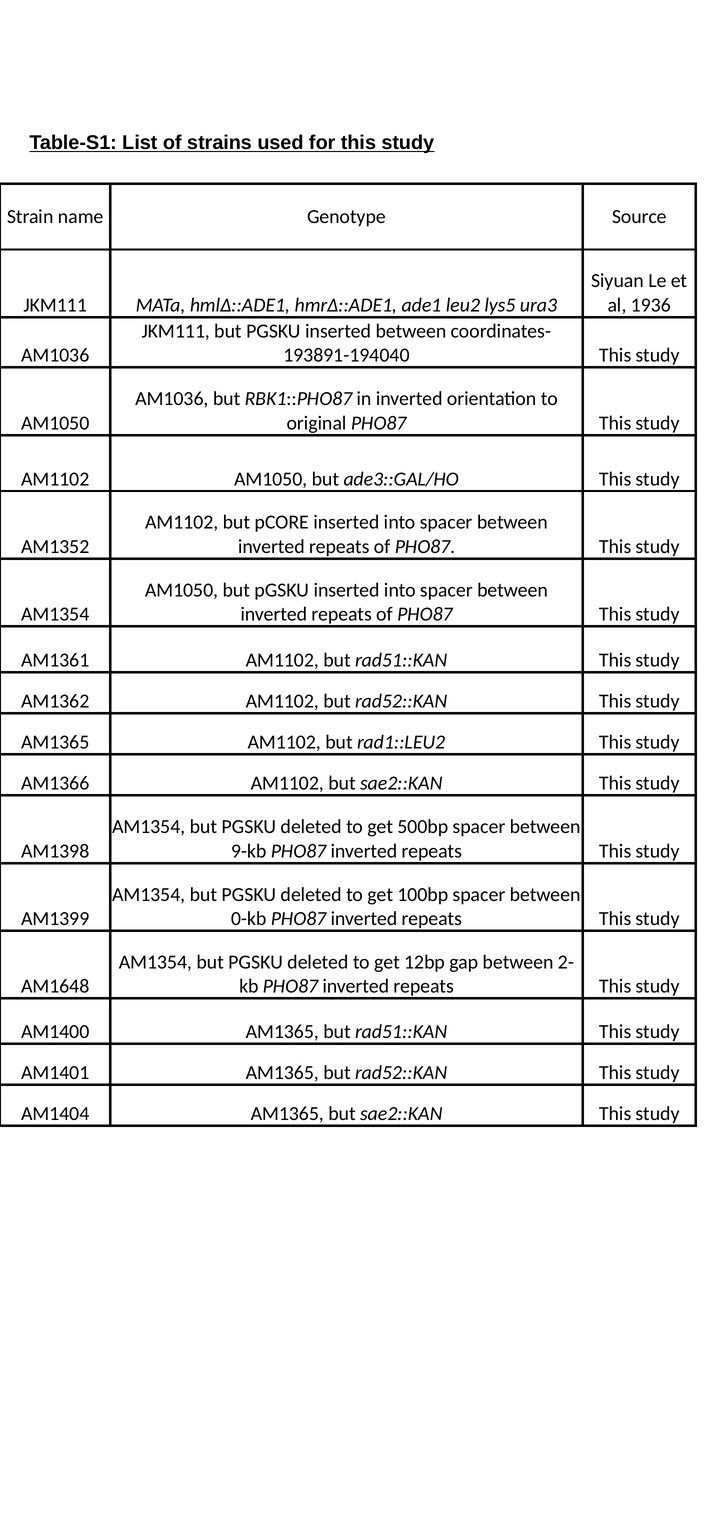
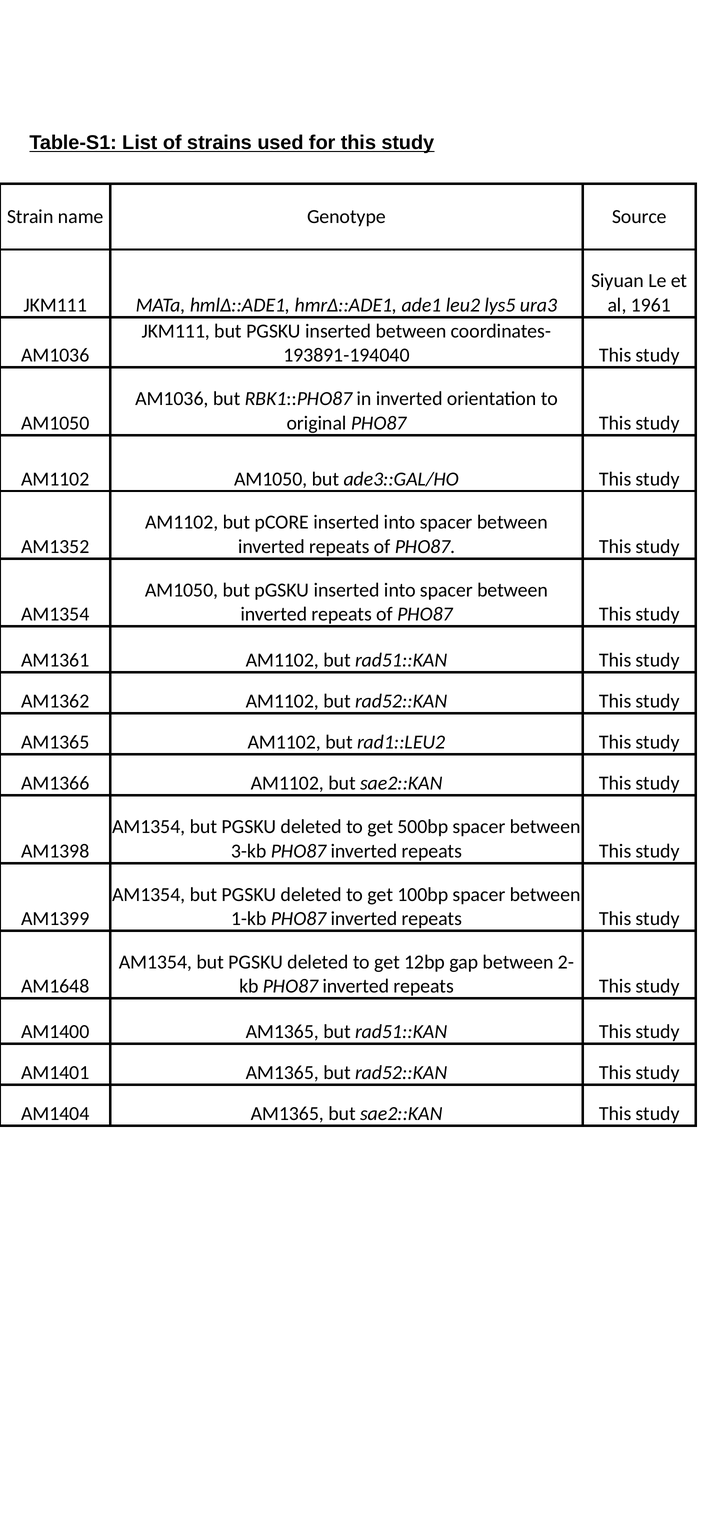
1936: 1936 -> 1961 (651, 305)
9-kb: 9-kb -> 3-kb (249, 851)
0-kb: 0-kb -> 1-kb (249, 918)
